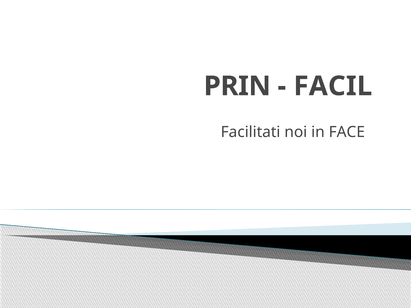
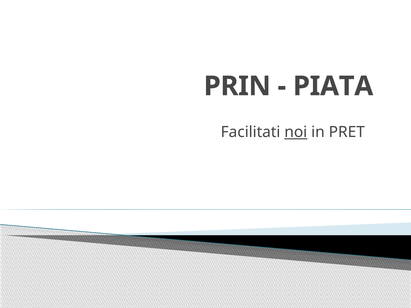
FACIL: FACIL -> PIATA (333, 86)
noi underline: none -> present (296, 132)
FACE: FACE -> PRET (347, 132)
